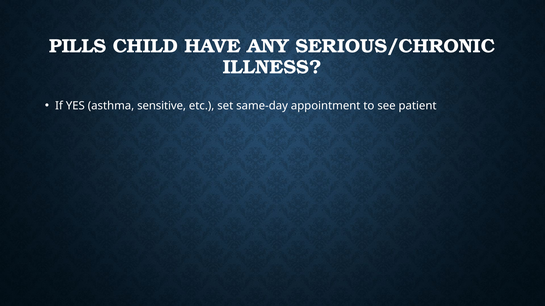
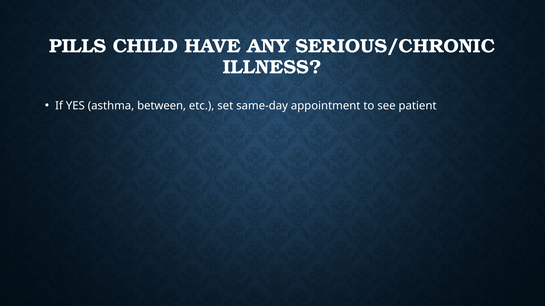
sensitive: sensitive -> between (162, 106)
